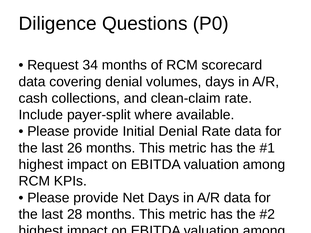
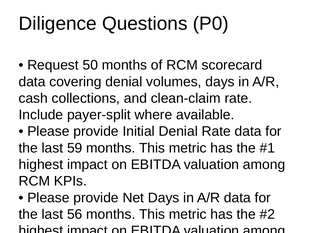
34: 34 -> 50 (90, 65)
26: 26 -> 59 (75, 148)
28: 28 -> 56 (75, 215)
